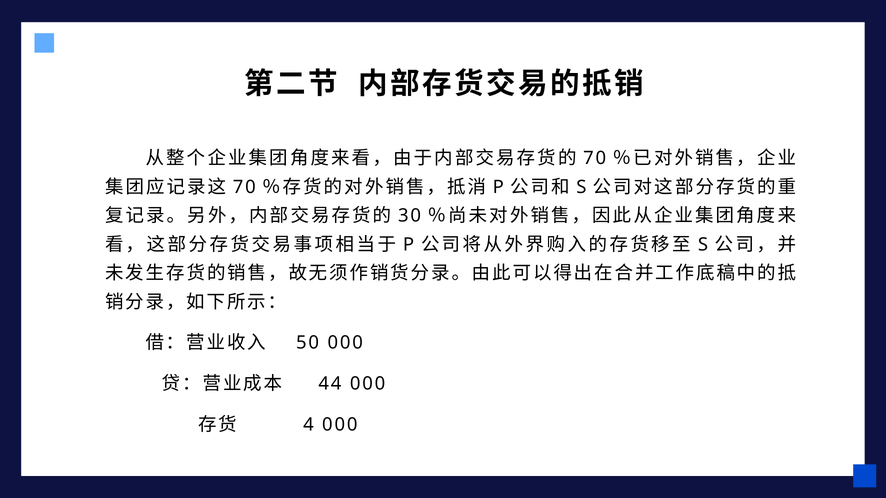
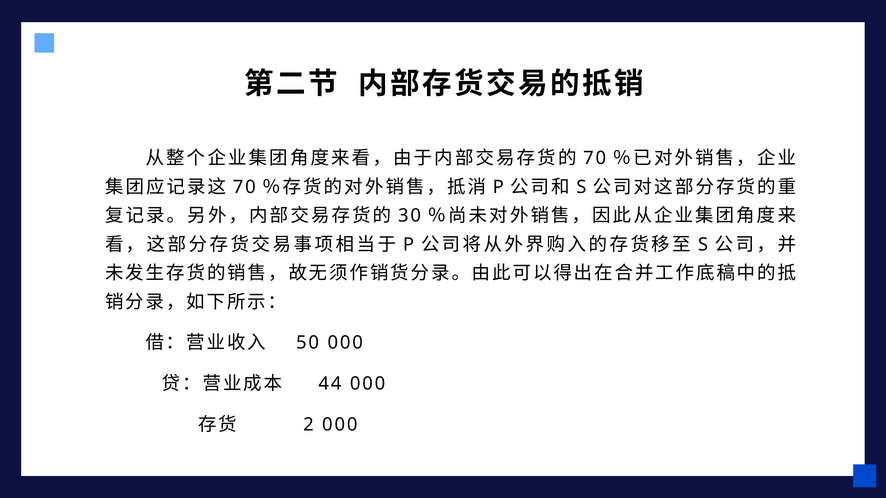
4: 4 -> 2 (308, 425)
